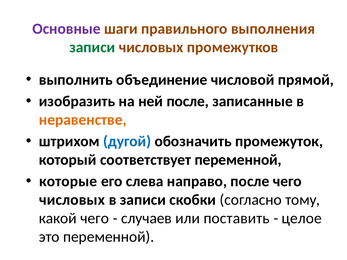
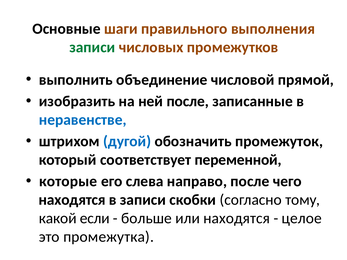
Основные colour: purple -> black (67, 29)
неравенстве colour: orange -> blue (83, 120)
числовых: числовых -> находятся (72, 200)
какой чего: чего -> если (95, 219)
случаев: случаев -> больше (146, 219)
или поставить: поставить -> находятся (237, 219)
это переменной: переменной -> промежутка (109, 237)
